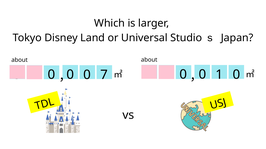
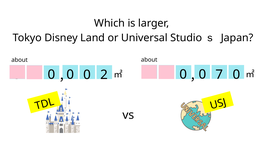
7: 7 -> 2 (104, 75)
1: 1 -> 7 (219, 75)
